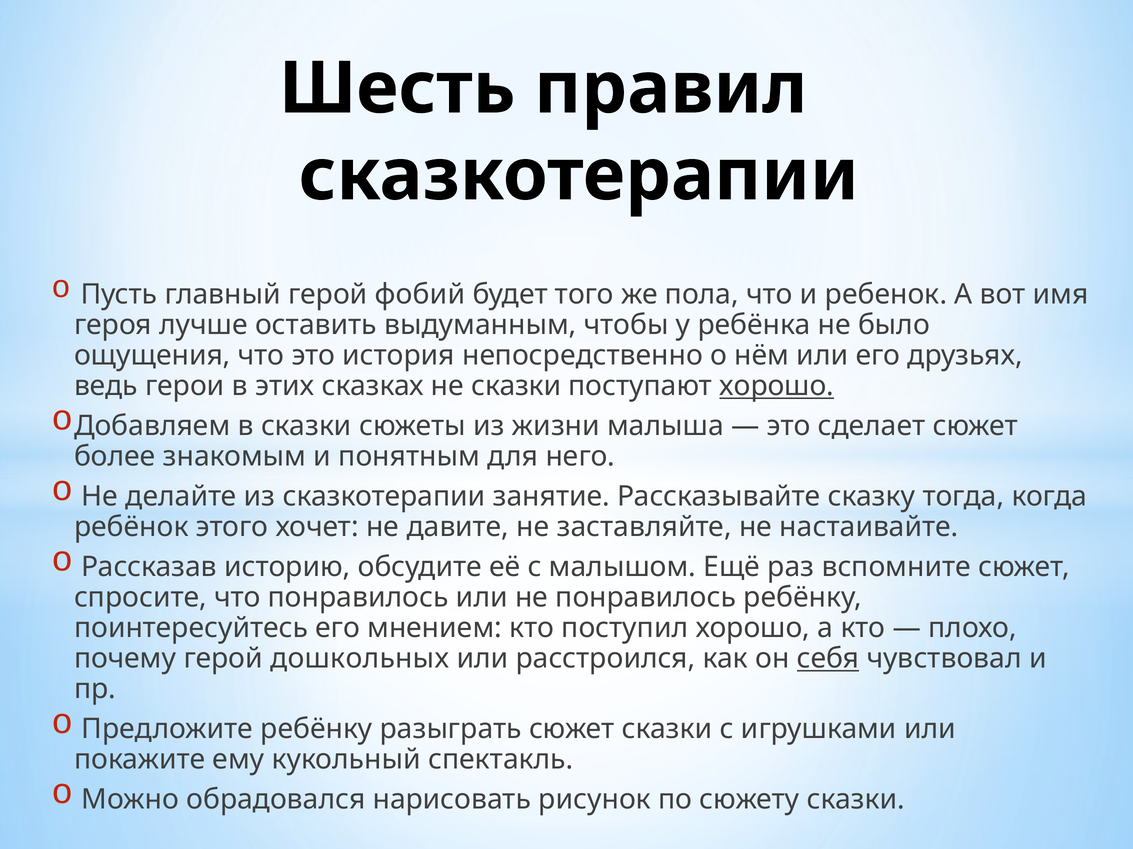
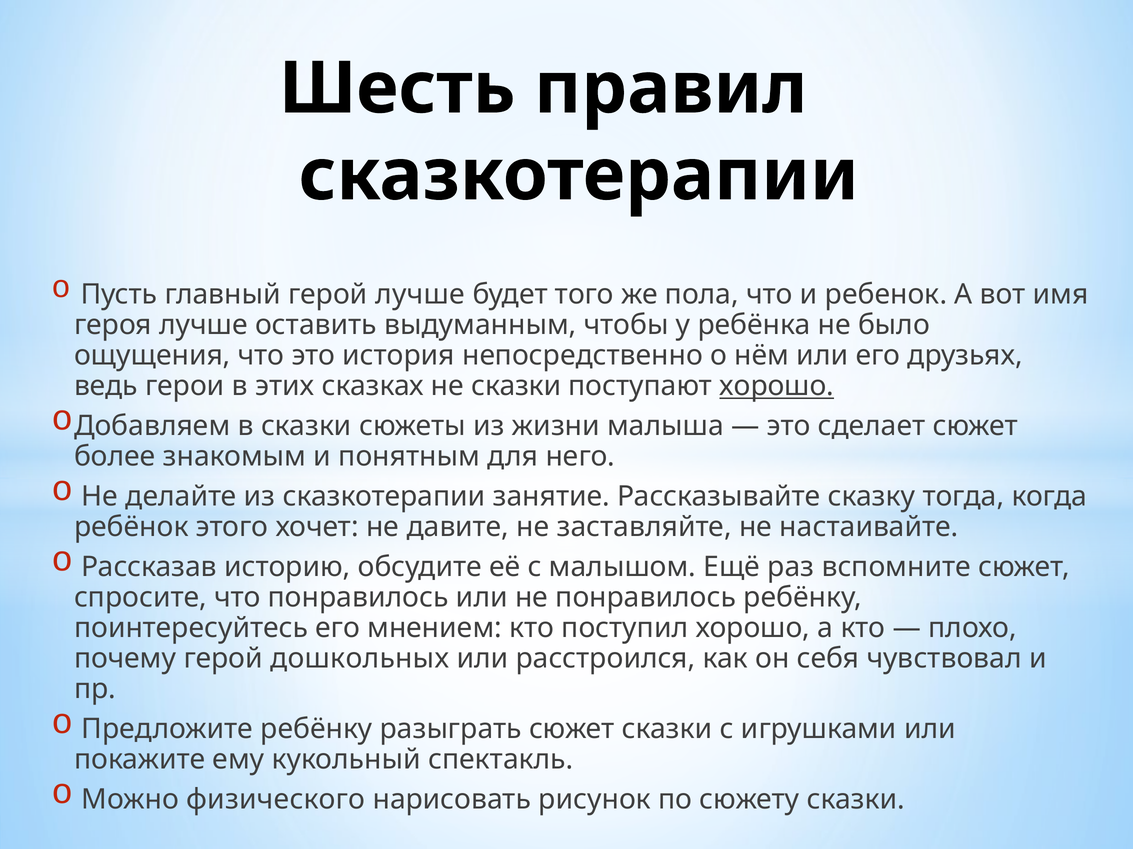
герой фобий: фобий -> лучше (420, 295)
себя underline: present -> none (828, 659)
обрадовался: обрадовался -> физического (276, 800)
